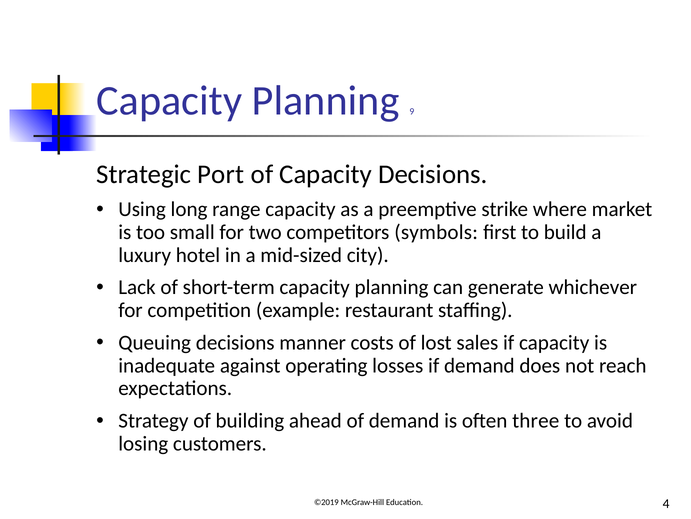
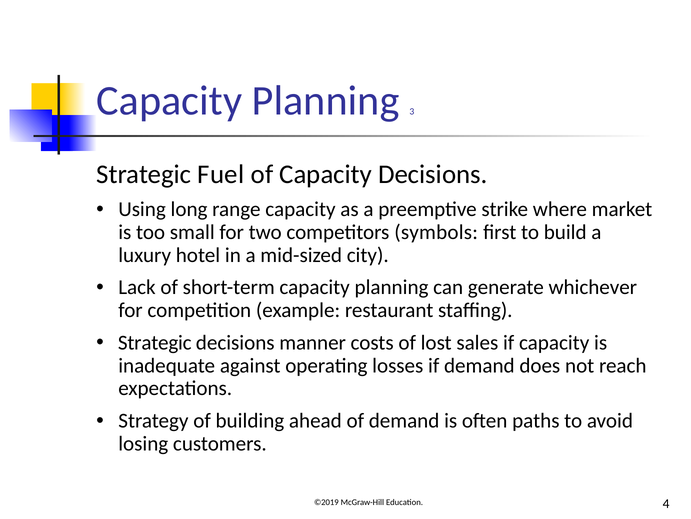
9: 9 -> 3 (412, 112)
Port: Port -> Fuel (221, 174)
Queuing: Queuing -> Strategic (155, 342)
three: three -> paths (536, 420)
